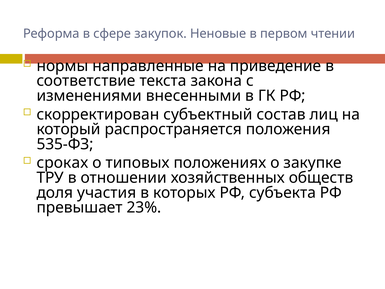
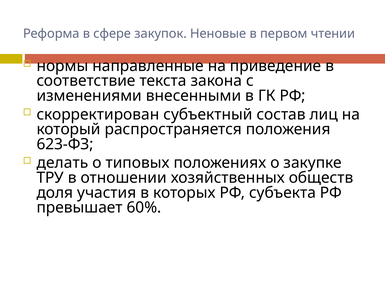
535-ФЗ: 535-ФЗ -> 623-ФЗ (65, 144)
сроках: сроках -> делать (62, 163)
23%: 23% -> 60% (144, 207)
